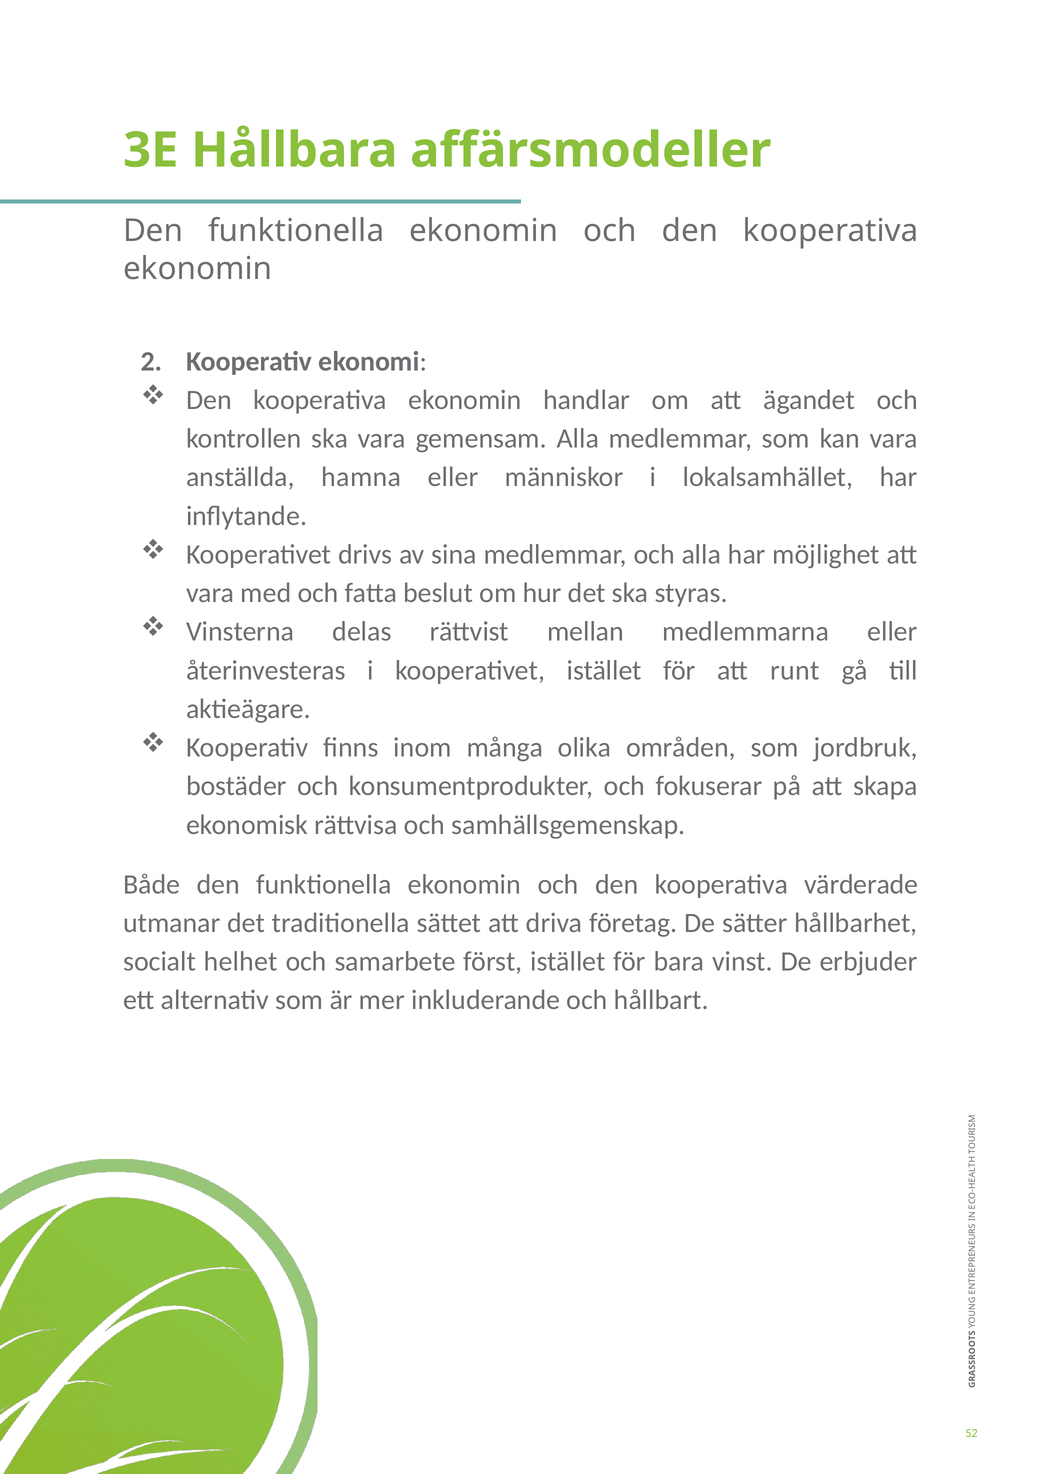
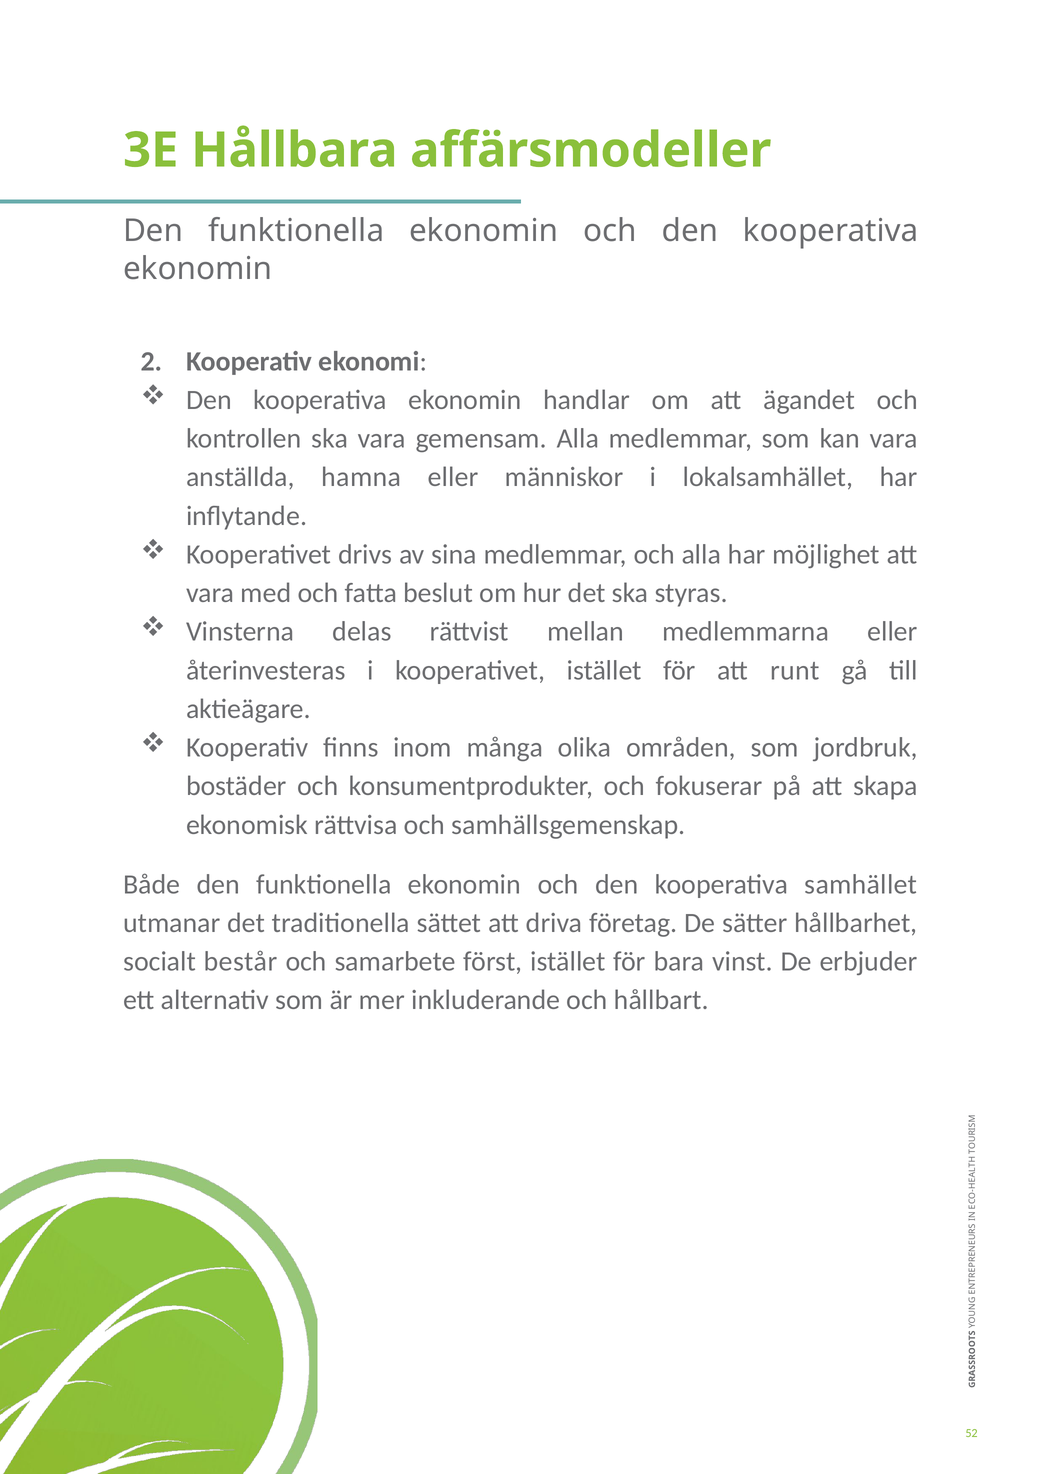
värderade: värderade -> samhället (861, 884)
helhet: helhet -> består (241, 961)
